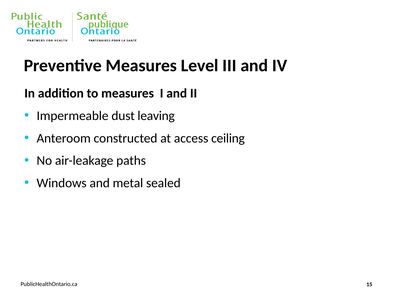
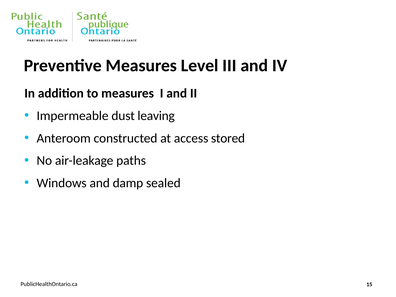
ceiling: ceiling -> stored (228, 138)
metal: metal -> damp (128, 183)
